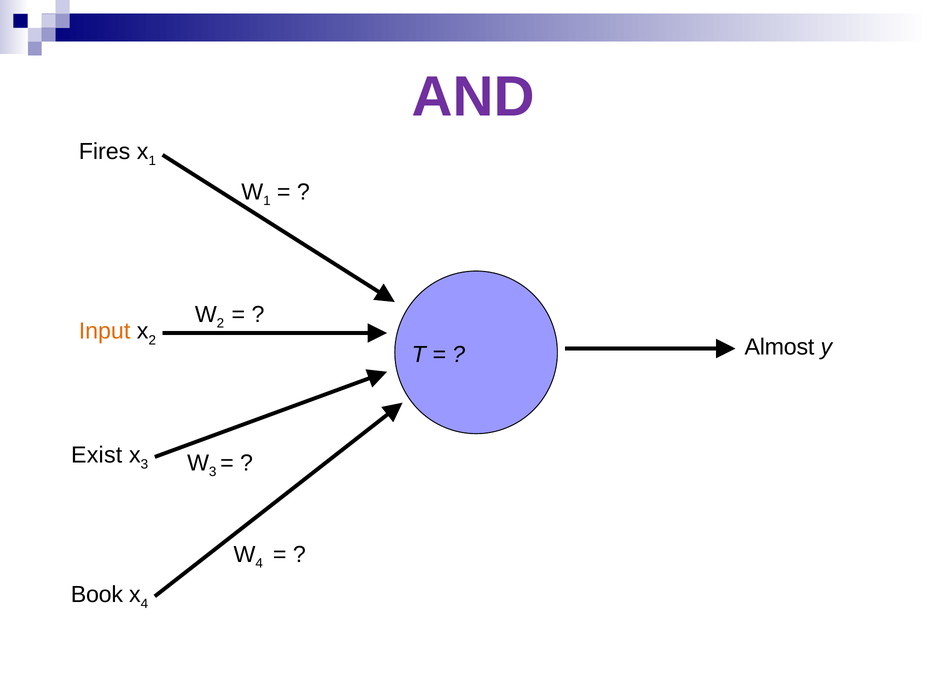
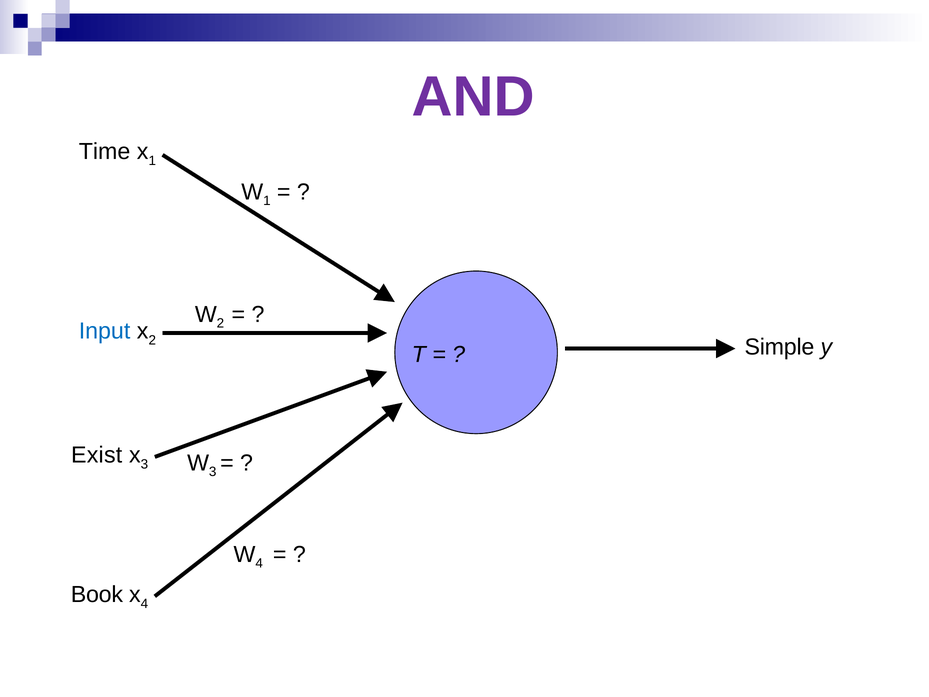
Fires: Fires -> Time (105, 152)
Input colour: orange -> blue (105, 331)
Almost: Almost -> Simple (779, 347)
